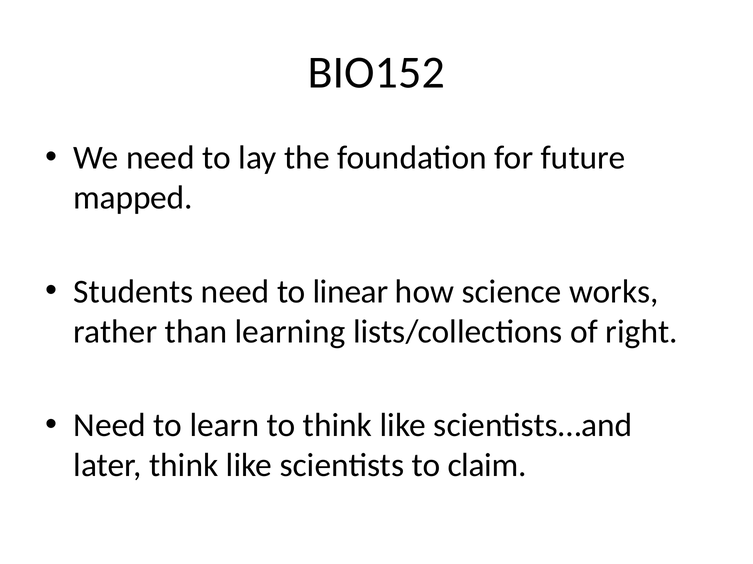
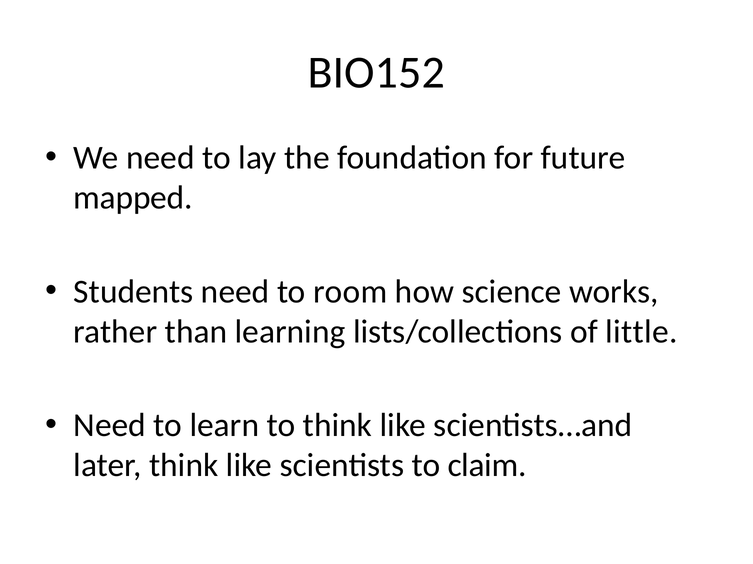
linear: linear -> room (350, 292)
right: right -> little (642, 332)
